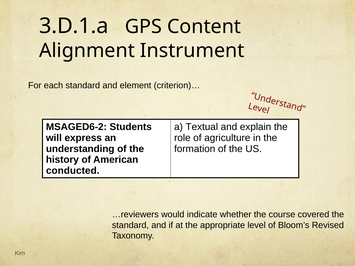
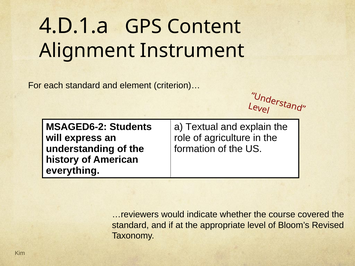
3.D.1.a: 3.D.1.a -> 4.D.1.a (74, 26)
conducted: conducted -> everything (73, 171)
